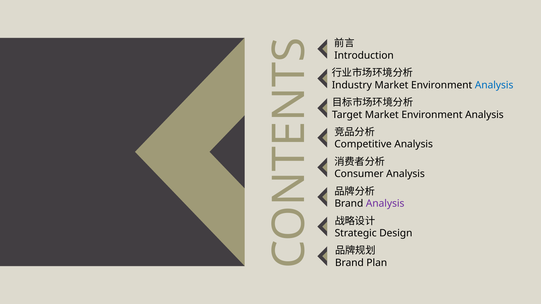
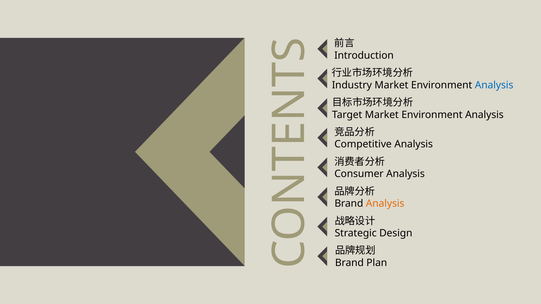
Analysis colour: purple -> orange (385, 204)
